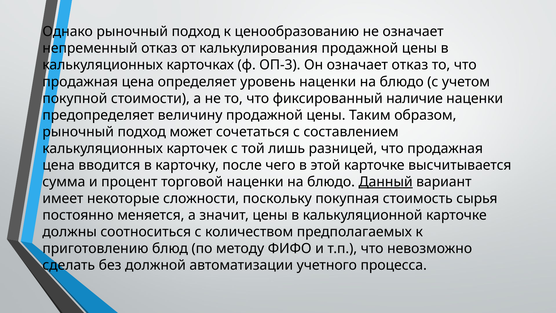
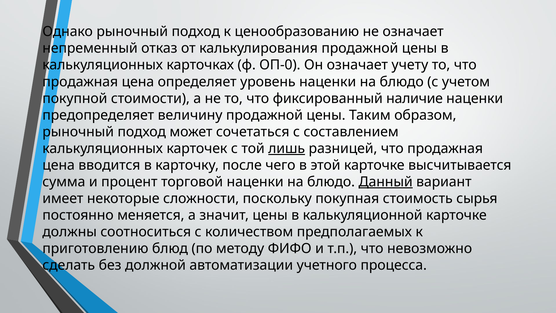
ОП-3: ОП-3 -> ОП-0 (280, 65)
означает отказ: отказ -> учету (410, 65)
лишь underline: none -> present (287, 148)
